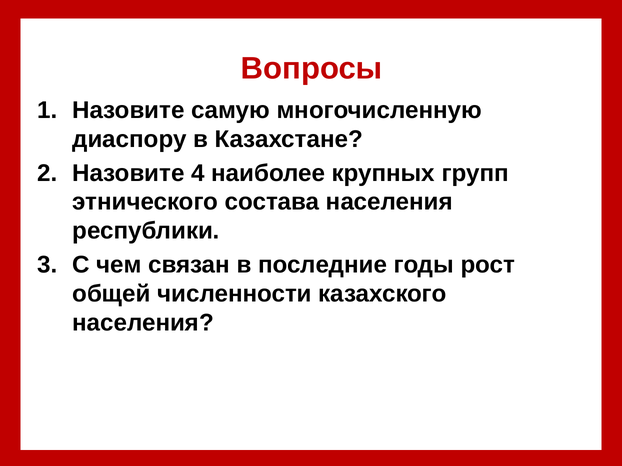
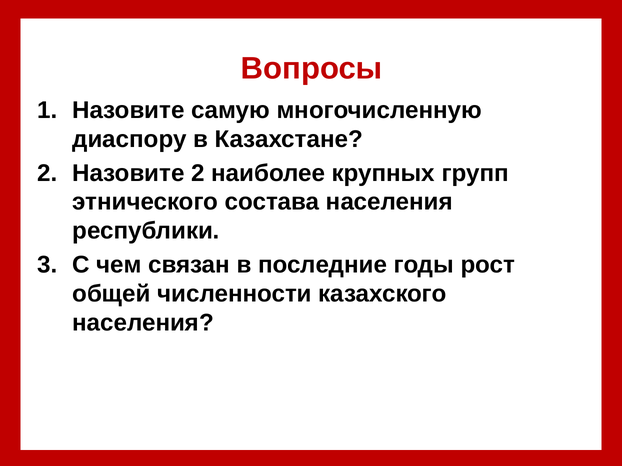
Назовите 4: 4 -> 2 (198, 173)
